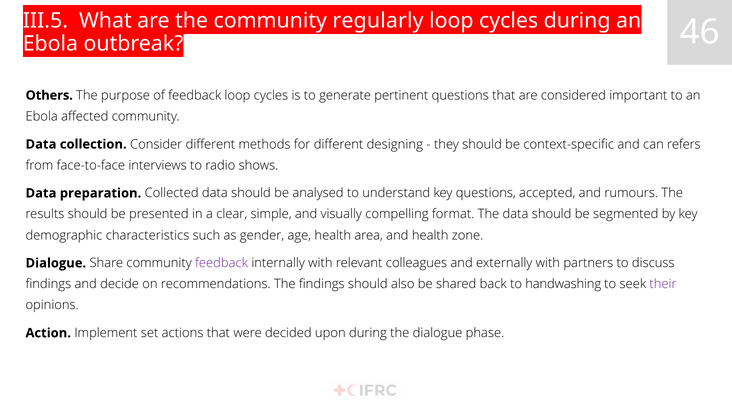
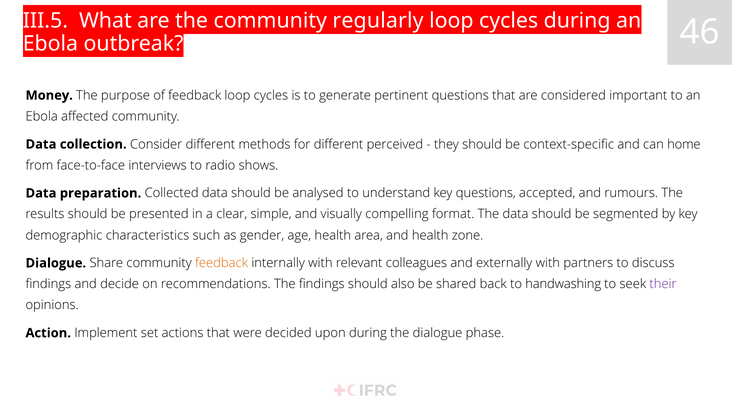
Others: Others -> Money (49, 95)
designing: designing -> perceived (395, 144)
refers: refers -> home (684, 144)
feedback colour: purple -> orange (222, 263)
